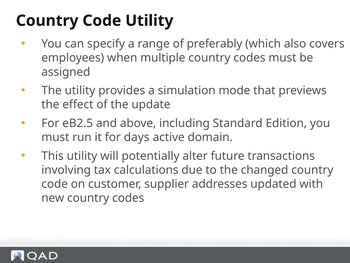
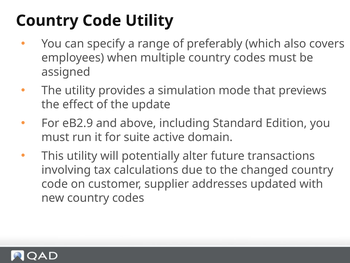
eB2.5: eB2.5 -> eB2.9 (78, 123)
days: days -> suite (137, 137)
